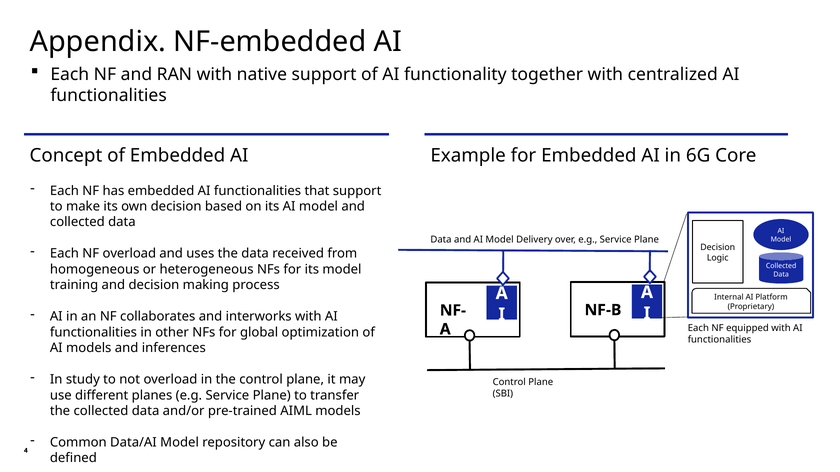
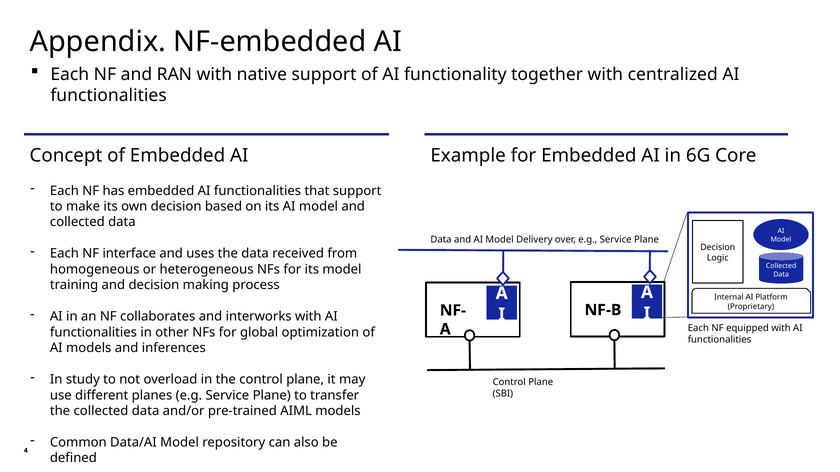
NF overload: overload -> interface (129, 254)
